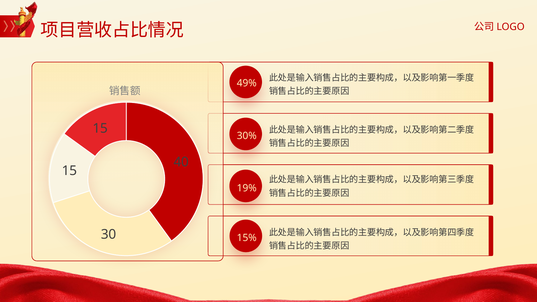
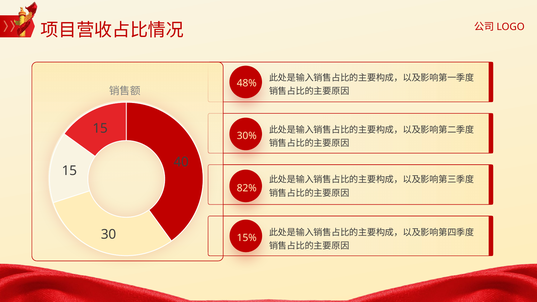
49%: 49% -> 48% (247, 83)
19%: 19% -> 82% (247, 188)
